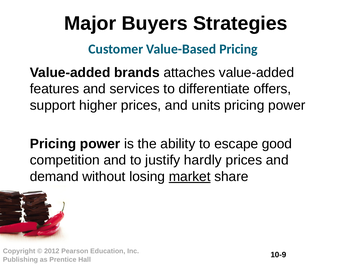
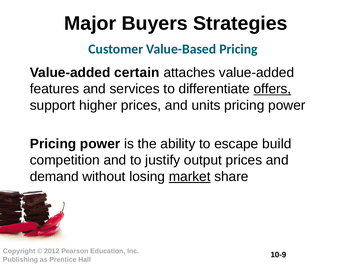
brands: brands -> certain (137, 73)
offers underline: none -> present (272, 89)
good: good -> build (277, 144)
hardly: hardly -> output (203, 160)
